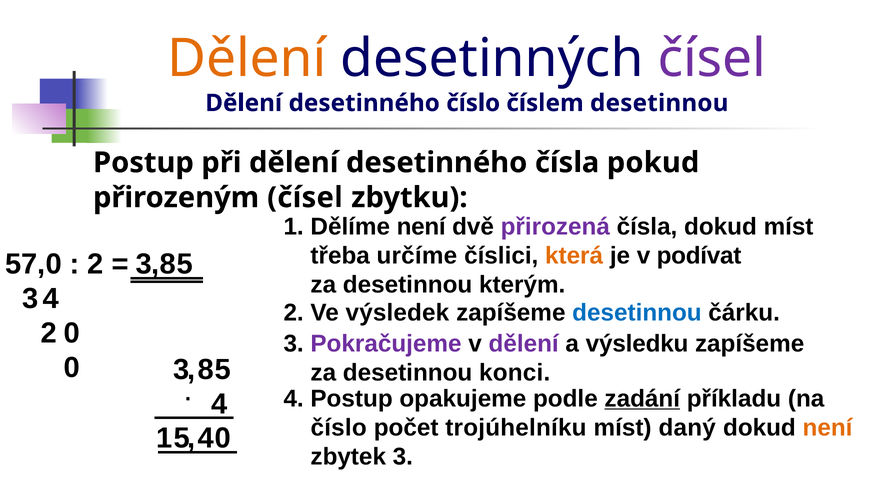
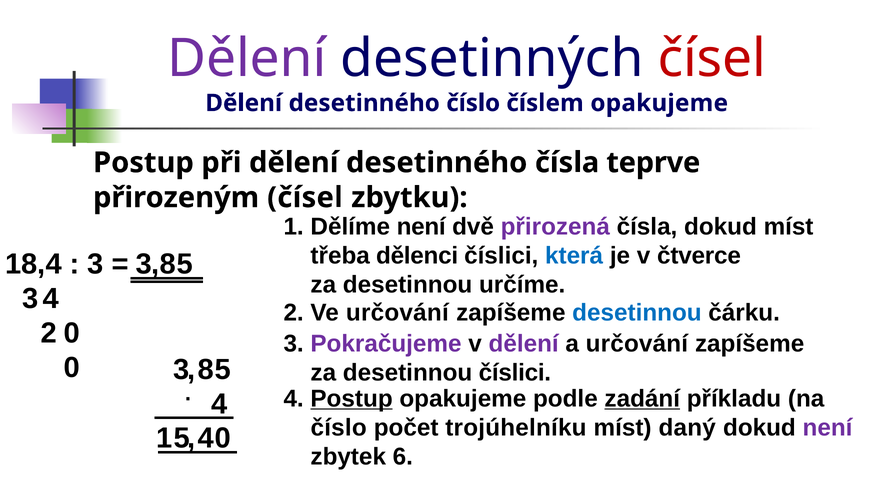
Dělení colour: orange -> purple (247, 59)
čísel colour: purple -> red (712, 59)
číslem desetinnou: desetinnou -> opakujeme (659, 103)
pokud: pokud -> teprve (653, 163)
určíme: určíme -> dělenci (417, 256)
která colour: orange -> blue (574, 256)
podívat: podívat -> čtverce (699, 256)
57,0: 57,0 -> 18,4 (33, 264)
2: 2 -> 3 (95, 264)
kterým: kterým -> určíme (522, 285)
Ve výsledek: výsledek -> určování (397, 313)
a výsledku: výsledku -> určování (637, 344)
desetinnou konci: konci -> číslici (515, 373)
Postup underline: none -> present (352, 399)
není colour: orange -> purple (828, 428)
zbytek 3: 3 -> 6 (403, 457)
